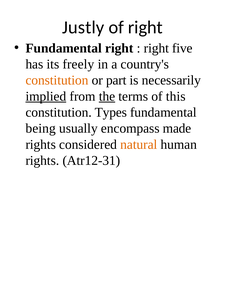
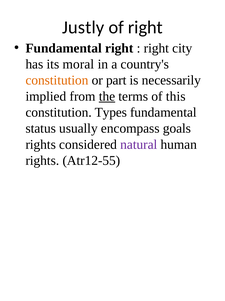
five: five -> city (182, 48)
freely: freely -> moral (78, 64)
implied underline: present -> none (46, 96)
being: being -> status (41, 128)
made: made -> goals (177, 128)
natural colour: orange -> purple (139, 144)
Atr12-31: Atr12-31 -> Atr12-55 (91, 160)
